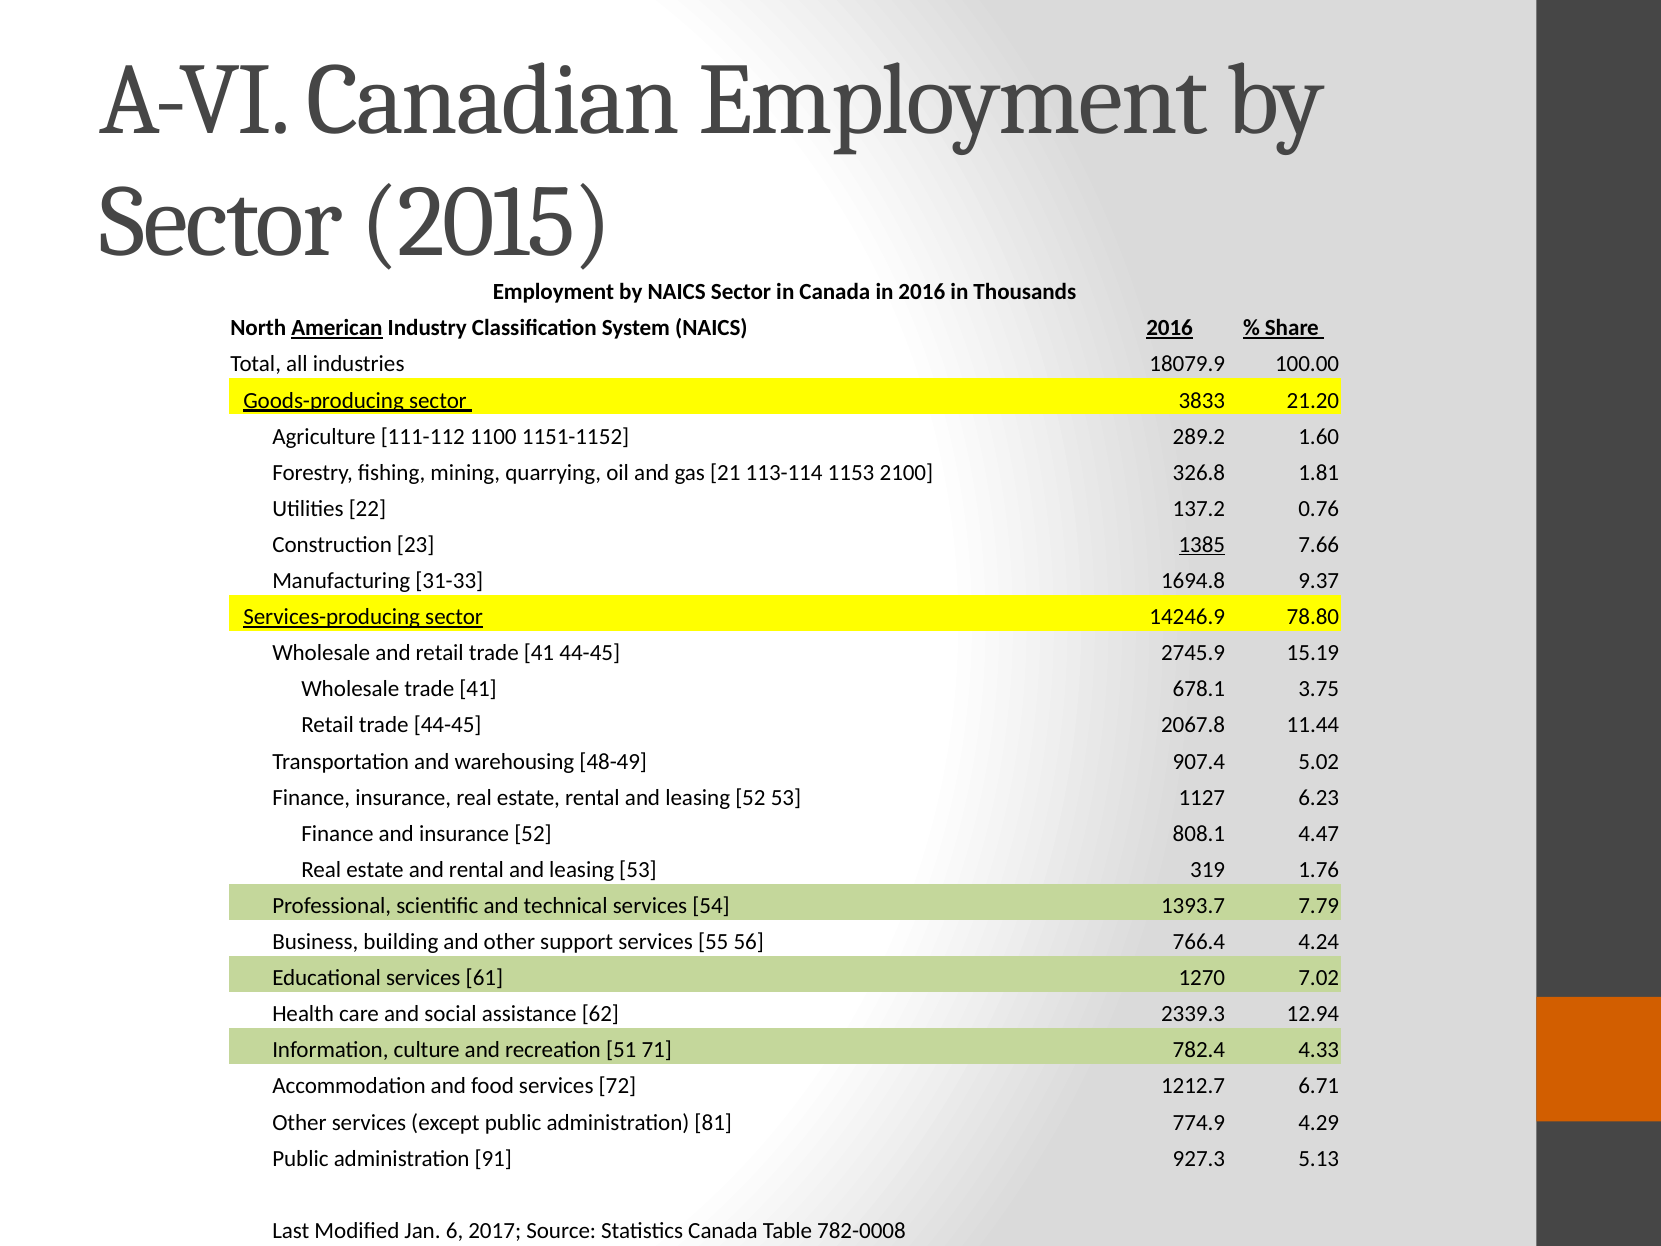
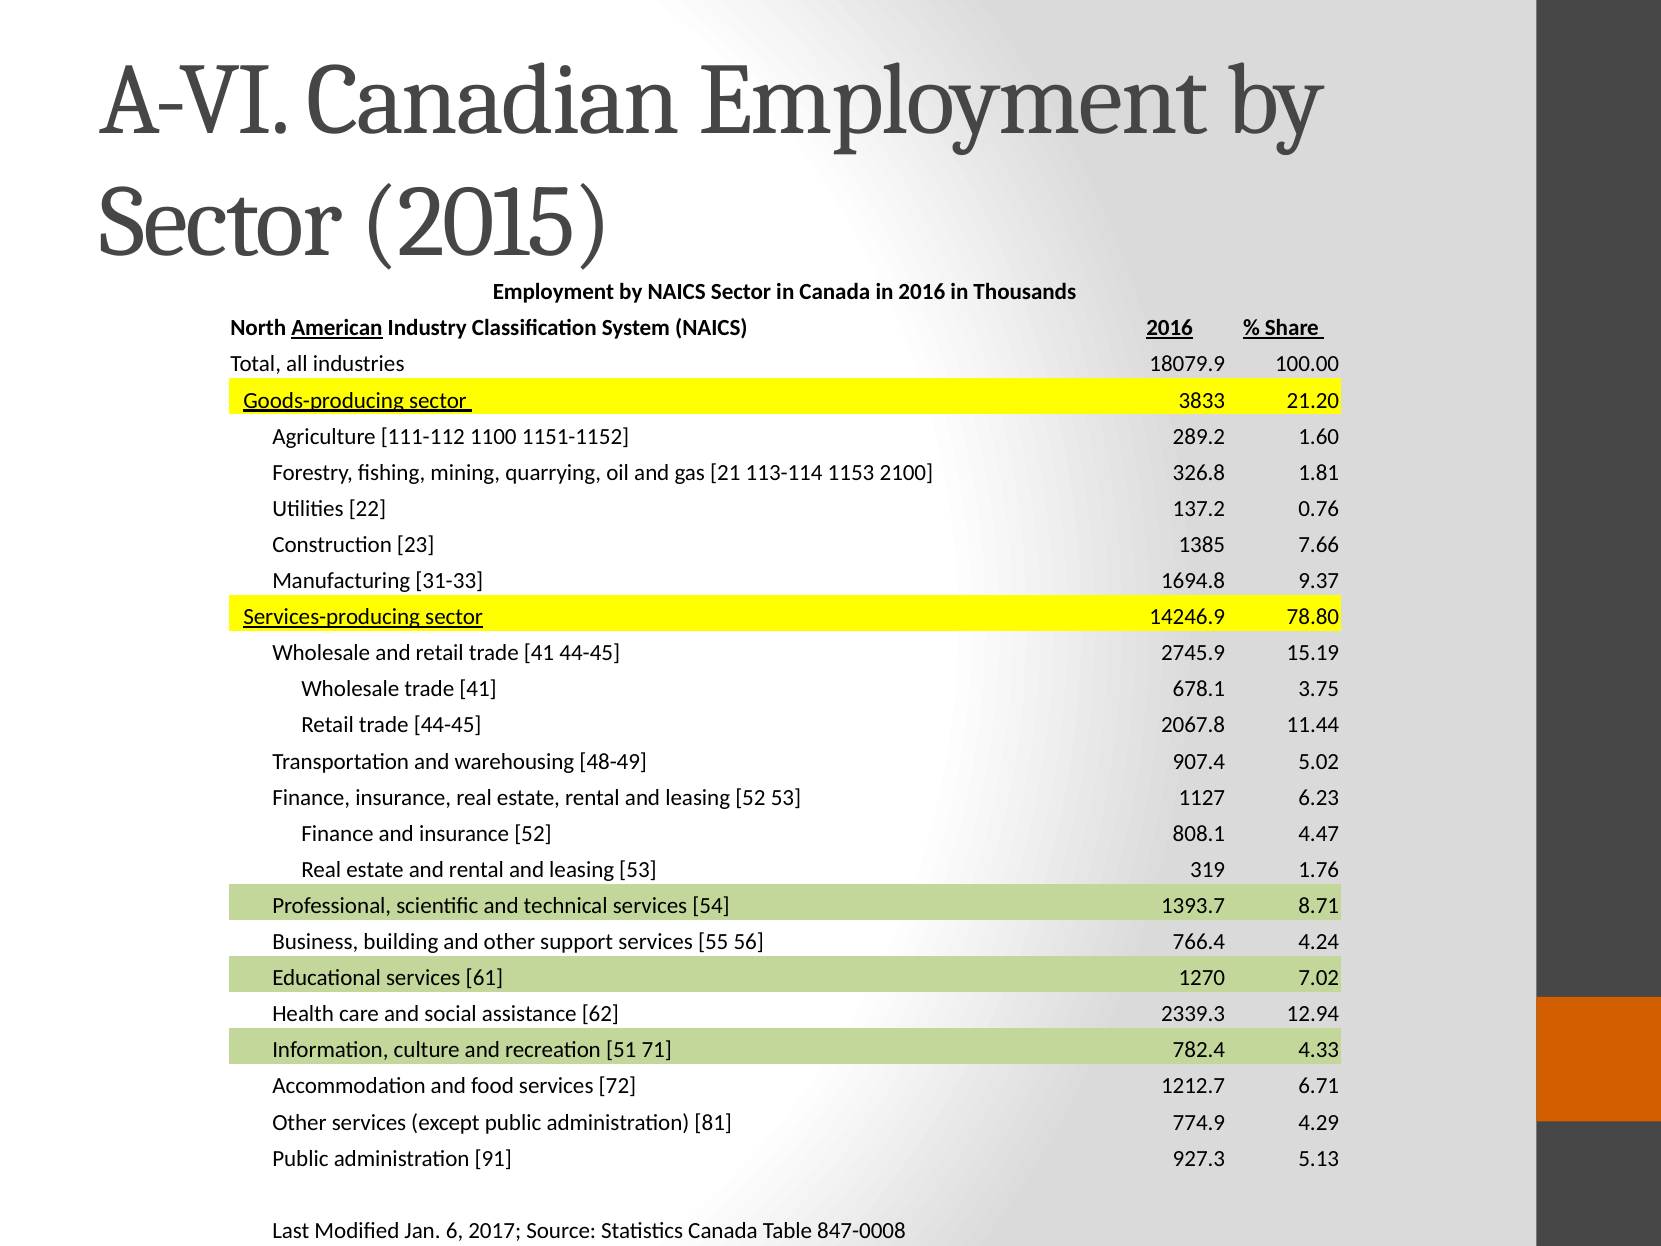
1385 underline: present -> none (1202, 545)
7.79: 7.79 -> 8.71 (1319, 906)
782-0008: 782-0008 -> 847-0008 (861, 1231)
